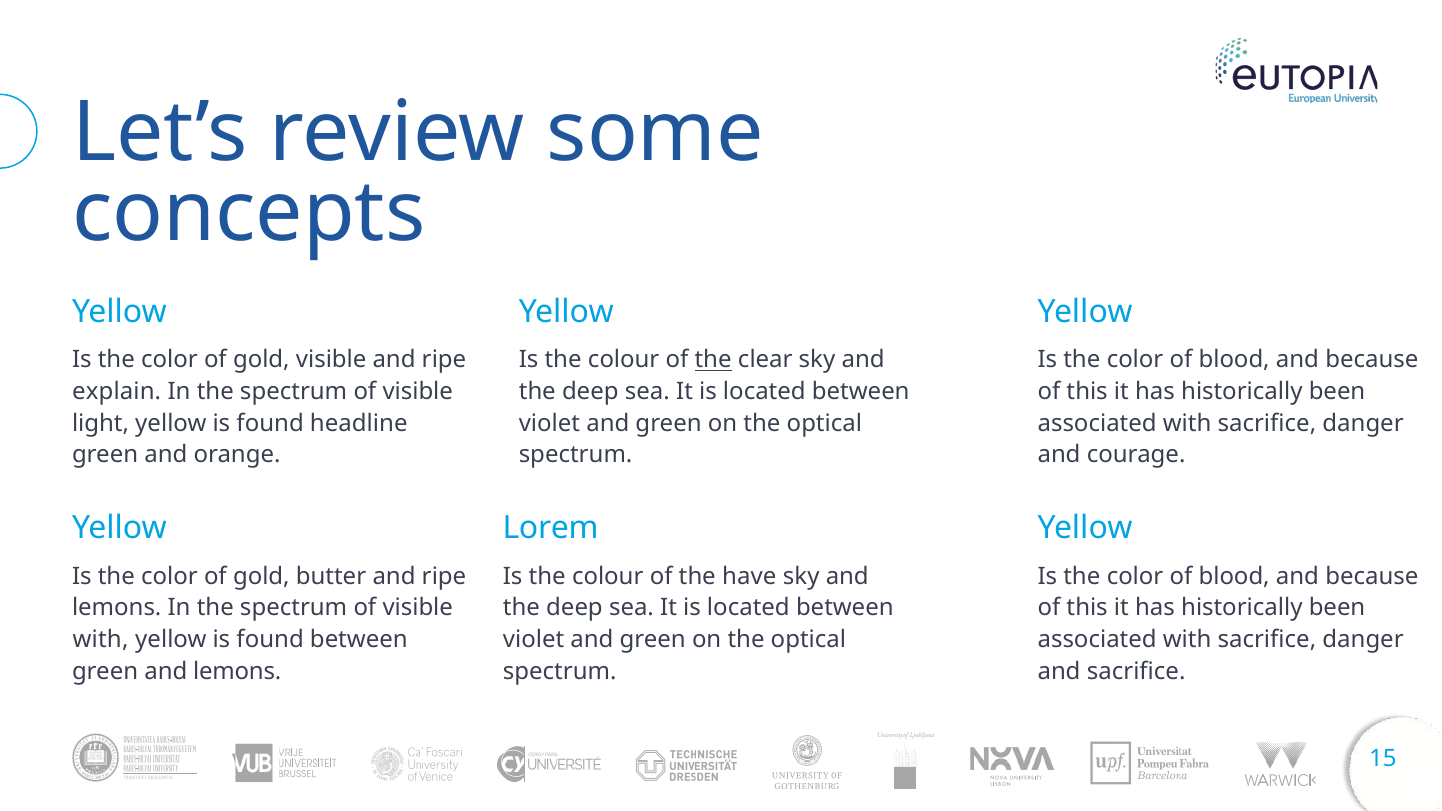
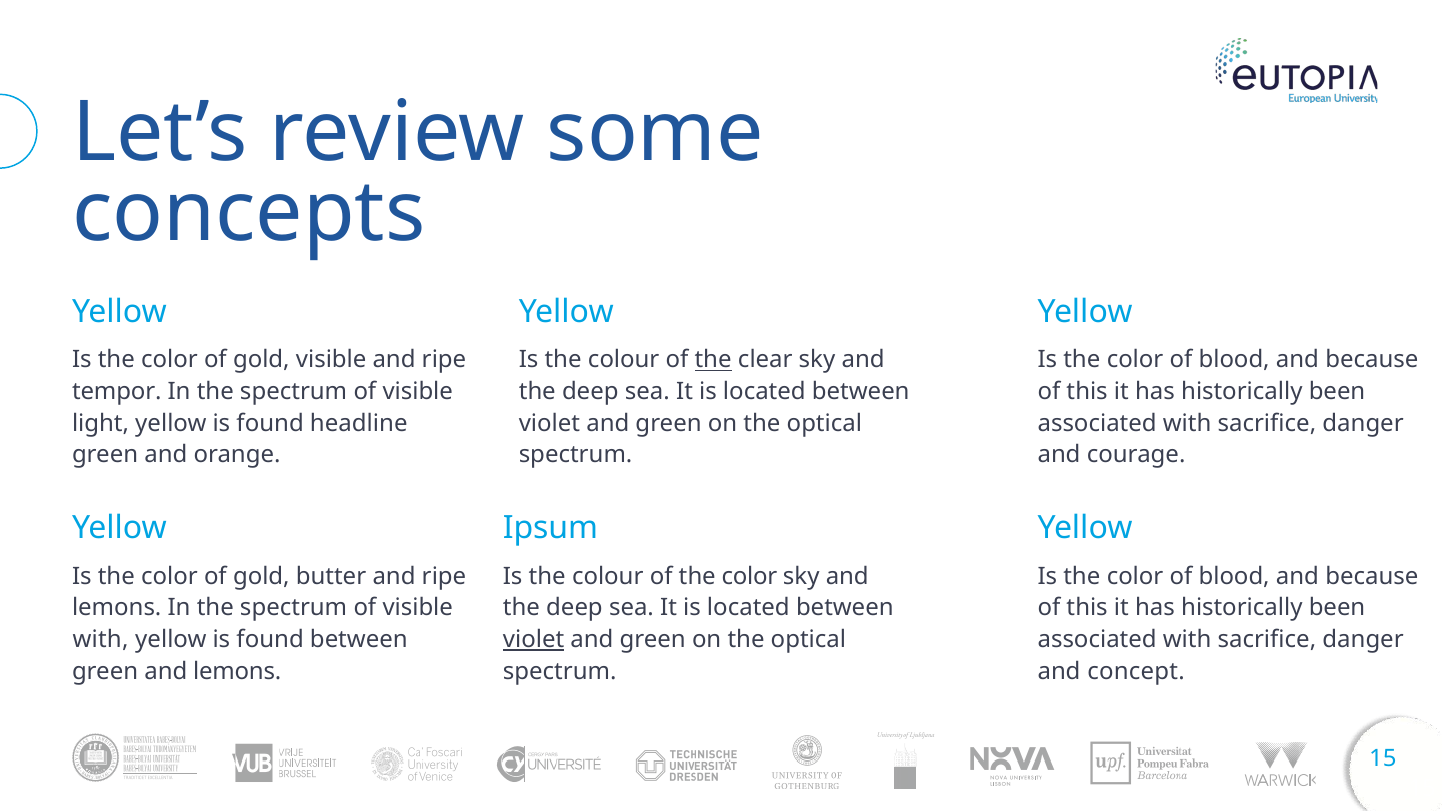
explain: explain -> tempor (117, 392)
Lorem: Lorem -> Ipsum (550, 528)
of the have: have -> color (749, 576)
violet underline: none -> present (534, 640)
and sacrifice: sacrifice -> concept (1136, 671)
